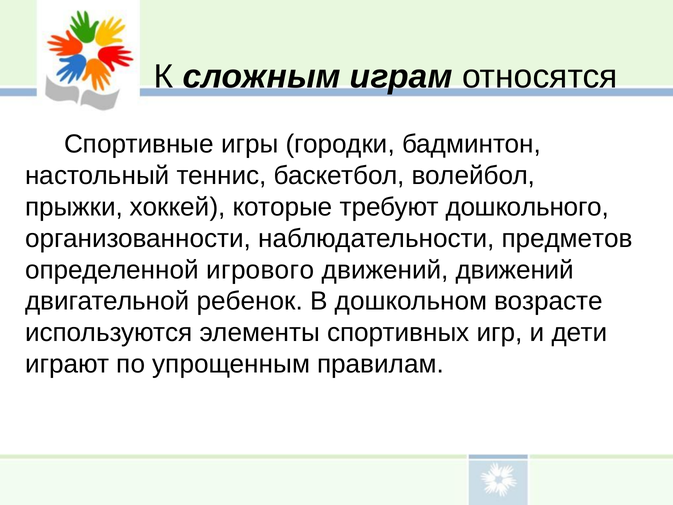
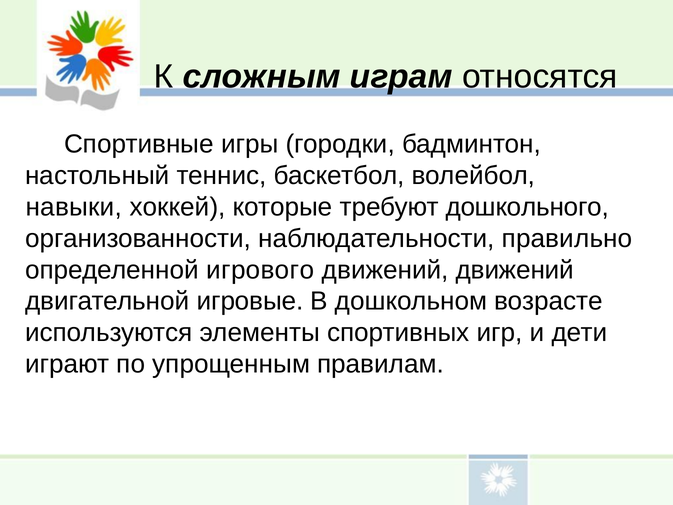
прыжки: прыжки -> навыки (74, 207)
предметов: предметов -> правильно (567, 238)
ребенок: ребенок -> игровые (250, 301)
